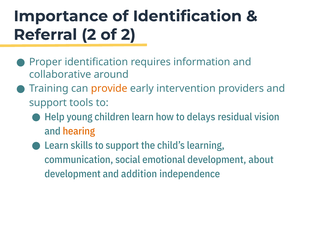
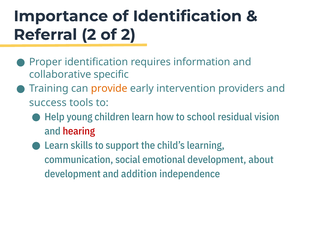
around: around -> specific (111, 74)
support: support -> success (48, 103)
delays: delays -> school (201, 117)
hearing colour: orange -> red (79, 131)
